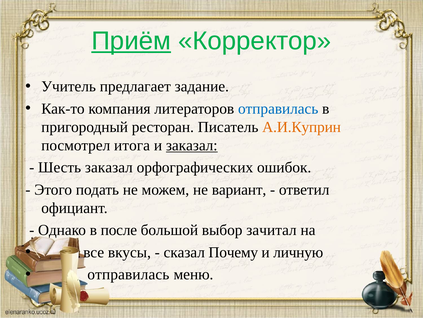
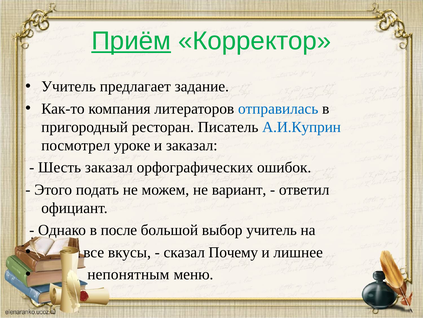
А.И.Куприн colour: orange -> blue (302, 127)
итога: итога -> уроке (132, 145)
заказал underline: present -> none (192, 145)
выбор зачитал: зачитал -> учитель (272, 230)
личную: личную -> лишнее (298, 252)
отправилась: отправилась -> непонятным (128, 274)
